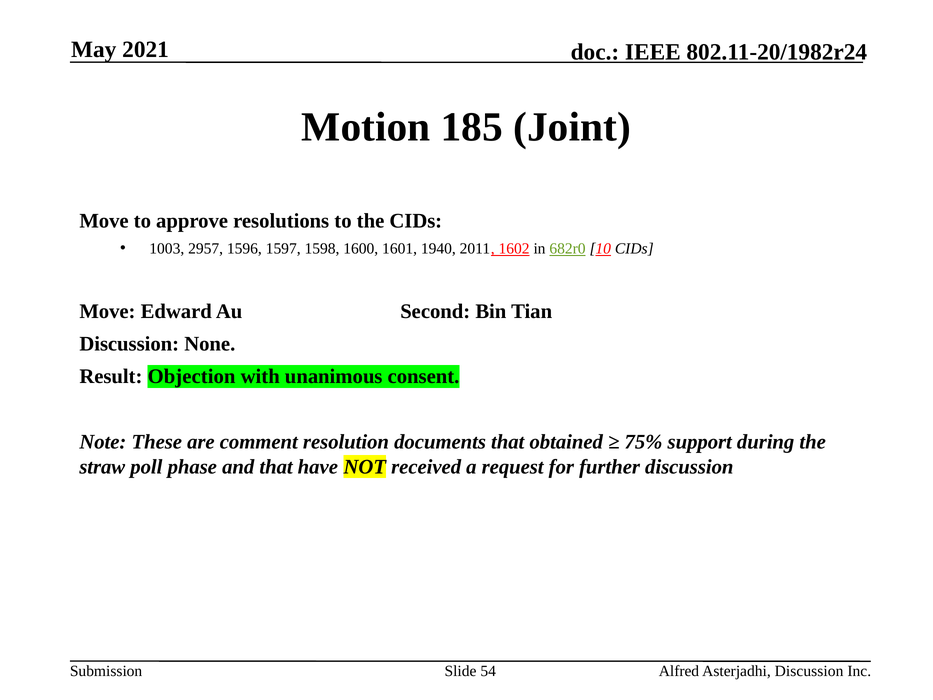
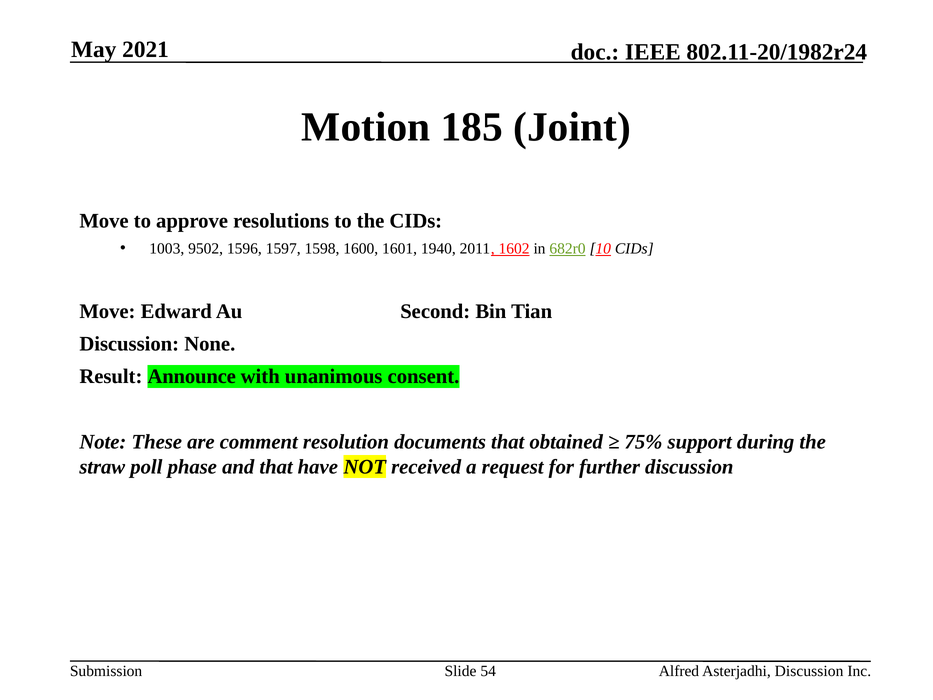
2957: 2957 -> 9502 (206, 249)
Objection: Objection -> Announce (192, 376)
